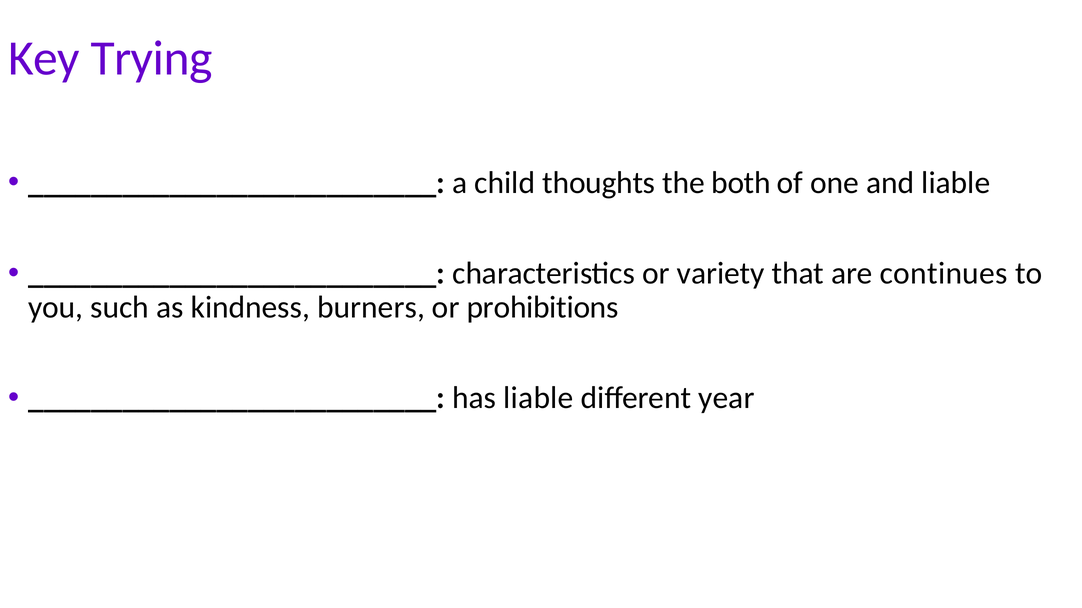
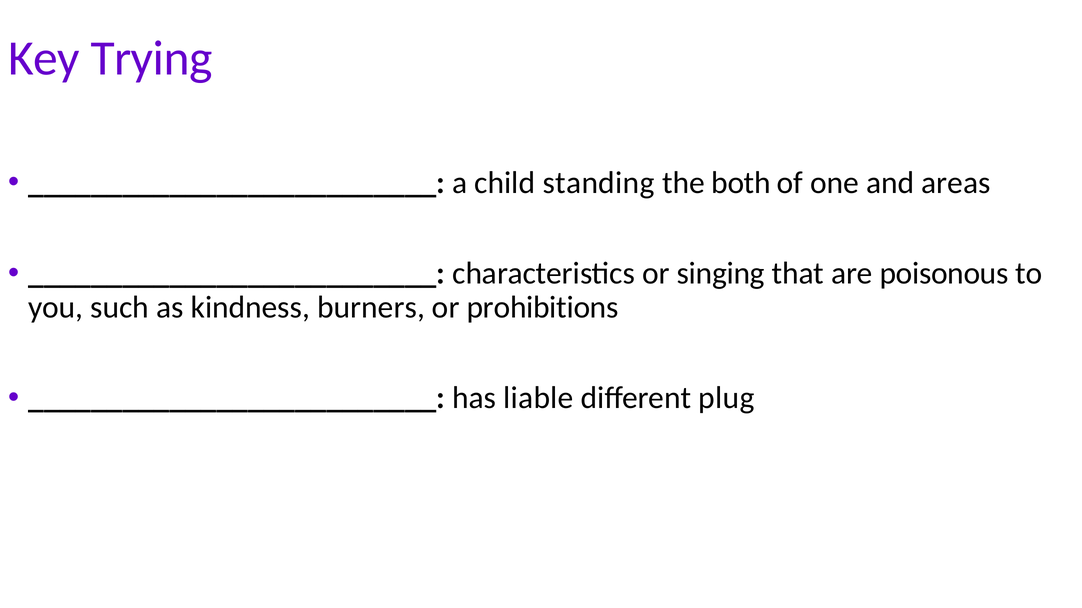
thoughts: thoughts -> standing (599, 183)
and liable: liable -> areas (956, 183)
variety: variety -> singing (721, 274)
continues: continues -> poisonous (944, 274)
year: year -> plug (726, 398)
